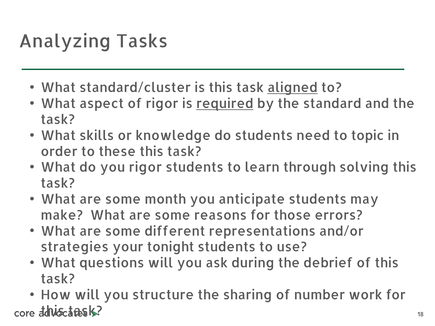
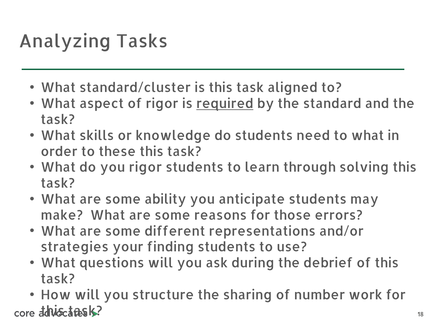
aligned underline: present -> none (293, 88)
to topic: topic -> what (368, 136)
month: month -> ability (165, 200)
tonight: tonight -> finding (171, 247)
